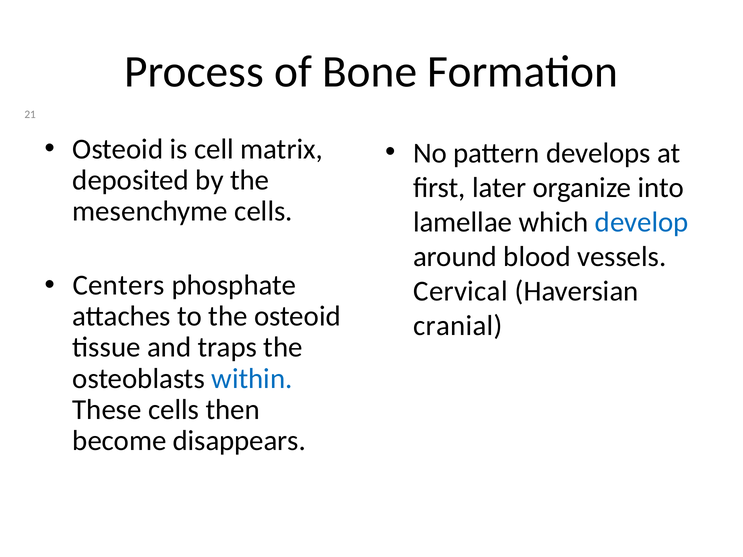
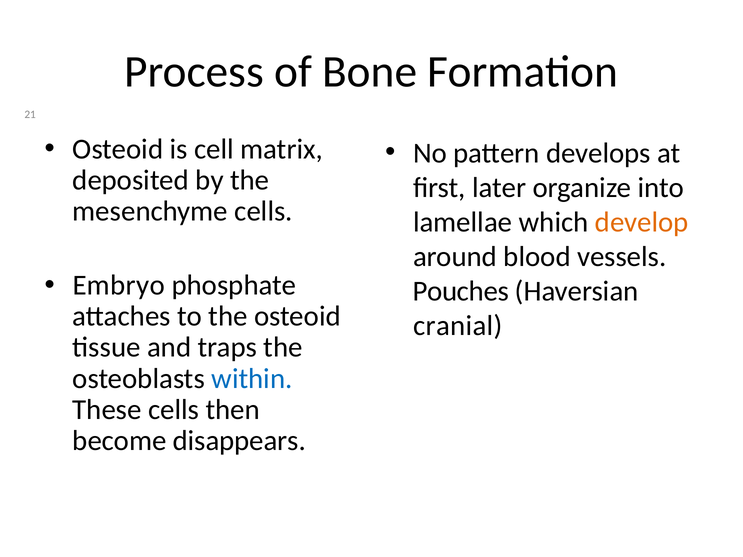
develop colour: blue -> orange (642, 222)
Centers: Centers -> Embryo (119, 285)
Cervical: Cervical -> Pouches (461, 291)
